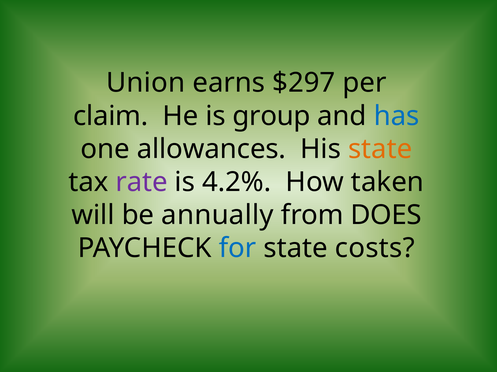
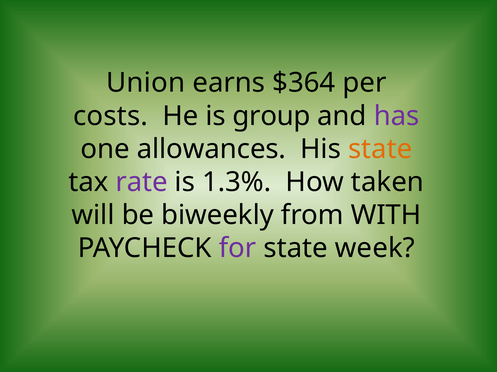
$297: $297 -> $364 (304, 83)
claim: claim -> costs (111, 116)
has colour: blue -> purple (397, 116)
4.2%: 4.2% -> 1.3% (237, 182)
annually: annually -> biweekly (218, 216)
DOES: DOES -> WITH (386, 216)
for colour: blue -> purple (238, 249)
costs: costs -> week (375, 249)
